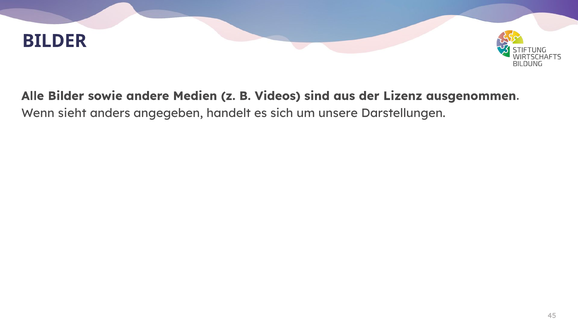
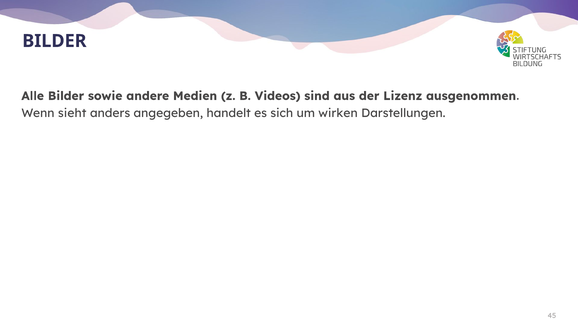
unsere: unsere -> wirken (338, 113)
